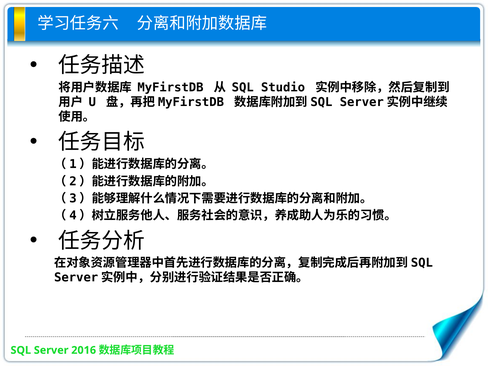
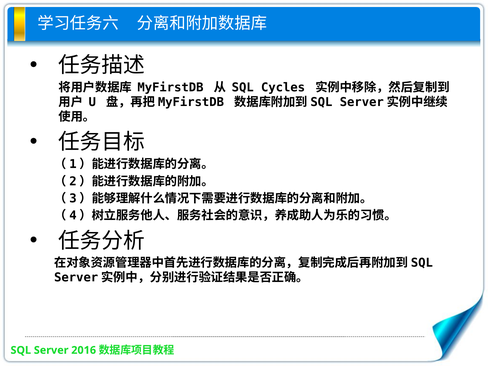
Studio: Studio -> Cycles (283, 88)
